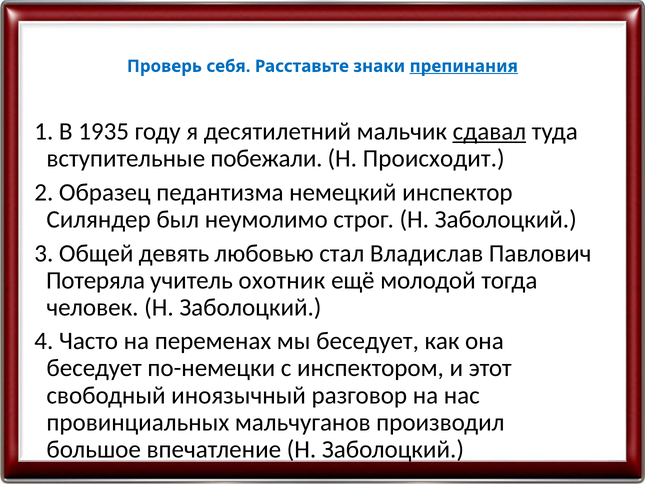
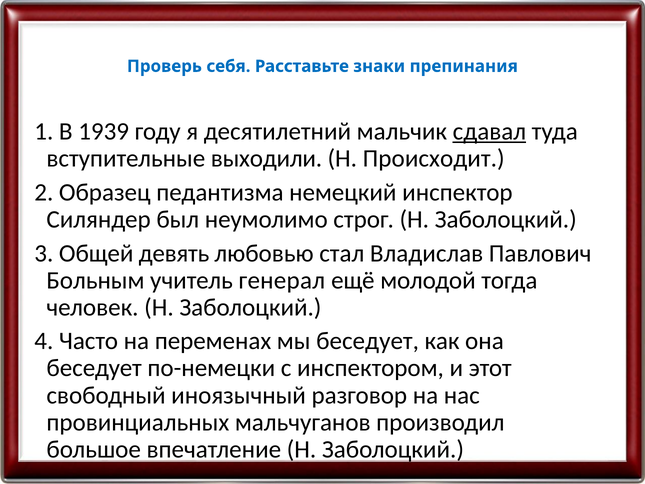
препинания underline: present -> none (464, 66)
1935: 1935 -> 1939 (104, 131)
побежали: побежали -> выходили (266, 159)
Потеряла: Потеряла -> Больным (95, 280)
охотник: охотник -> генерал (282, 280)
